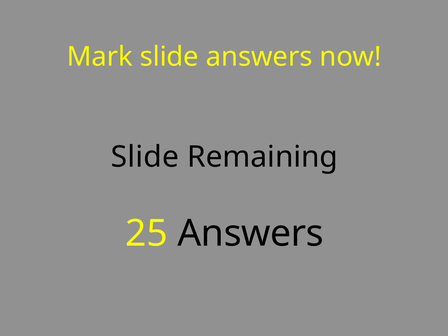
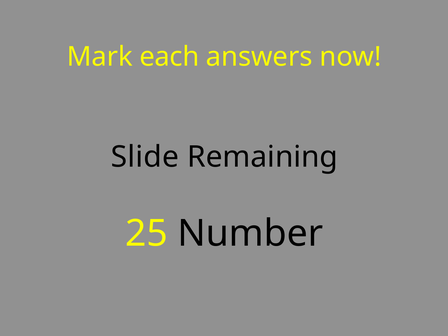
Mark slide: slide -> each (169, 57)
25 Answers: Answers -> Number (250, 234)
